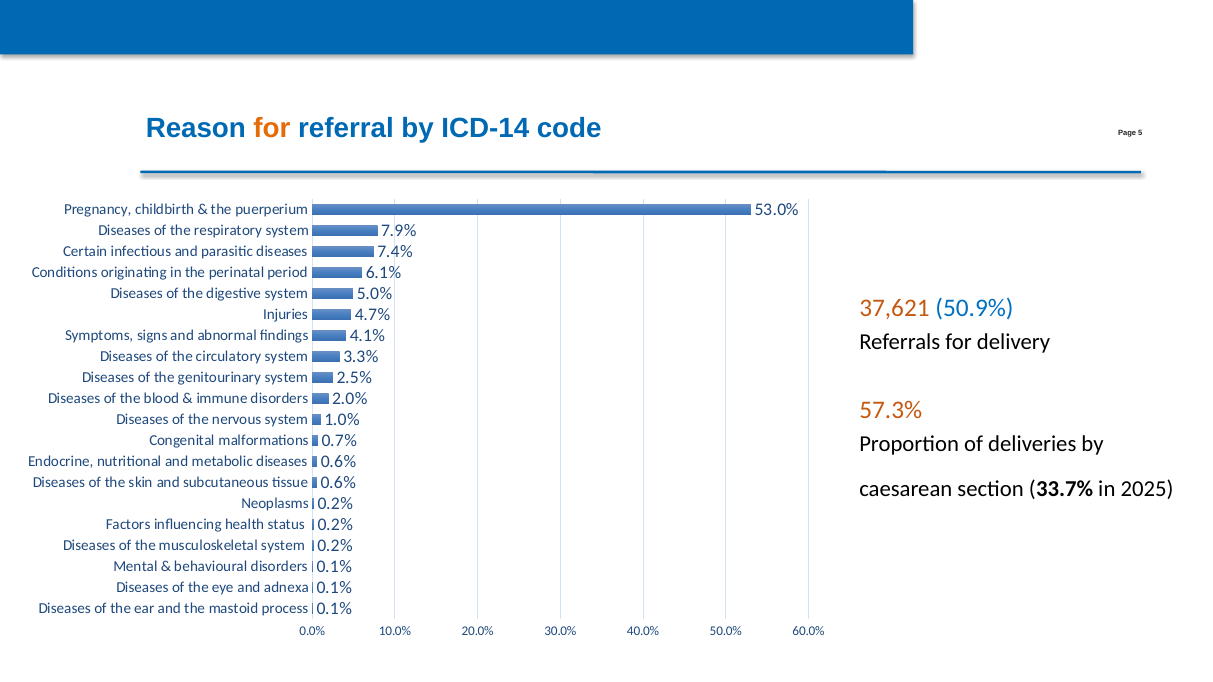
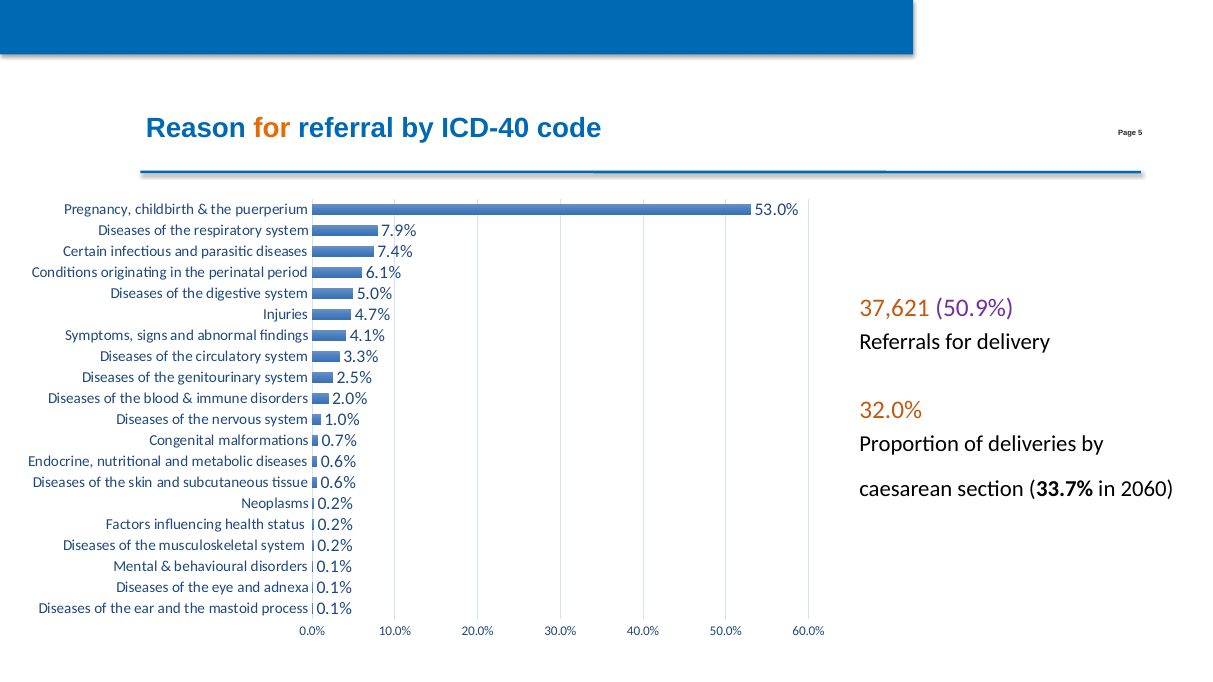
ICD-14: ICD-14 -> ICD-40 (485, 129)
50.9% colour: blue -> purple (974, 308)
57.3%: 57.3% -> 32.0% (891, 410)
2025: 2025 -> 2060 (1147, 489)
